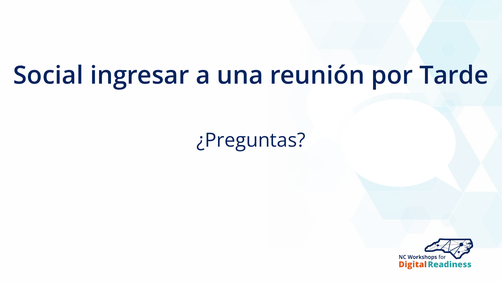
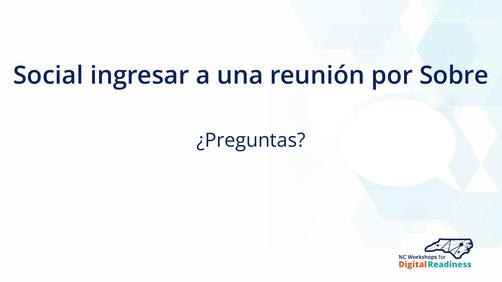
Tarde: Tarde -> Sobre (454, 76)
